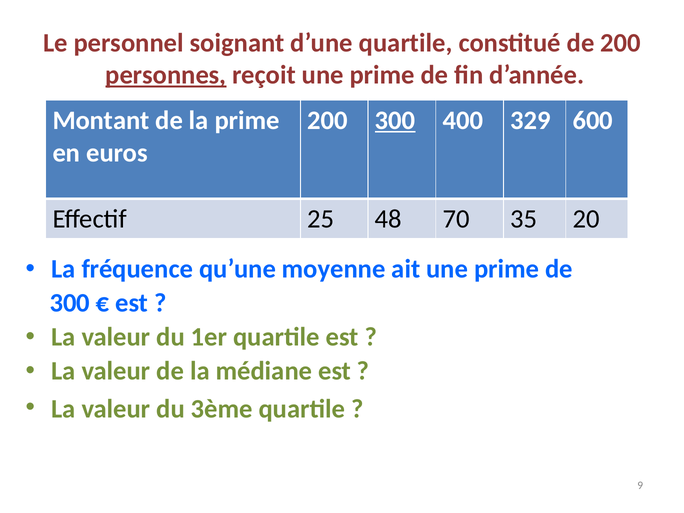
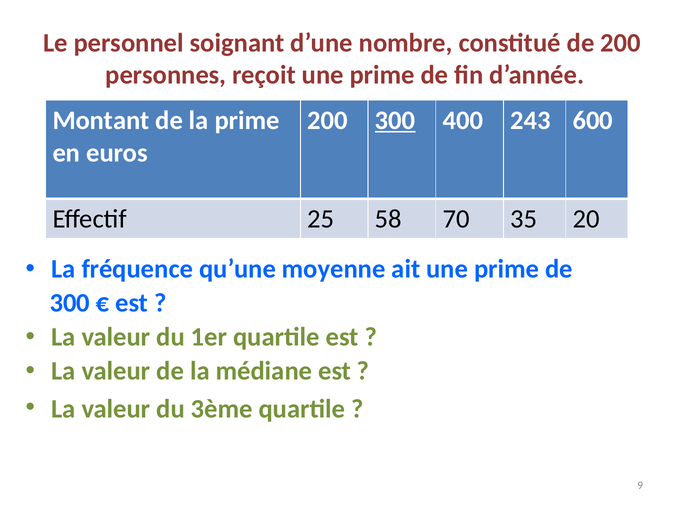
d’une quartile: quartile -> nombre (406, 43)
personnes underline: present -> none (166, 75)
329: 329 -> 243 (530, 120)
48: 48 -> 58 (388, 219)
